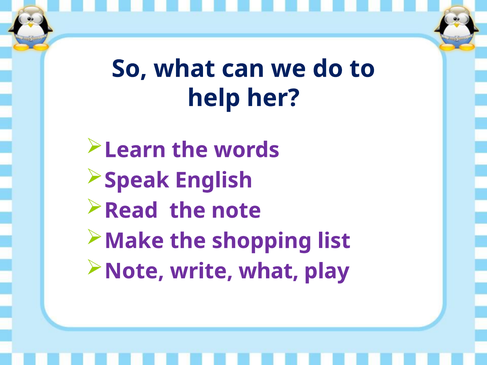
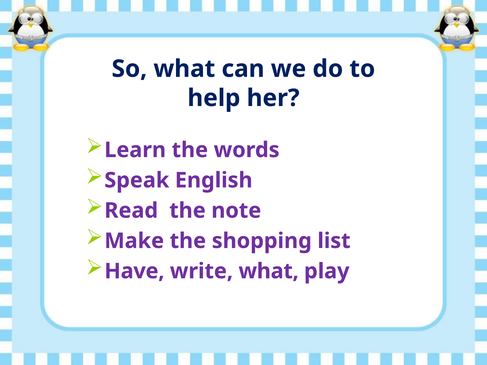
Note: Note -> Have (134, 271)
